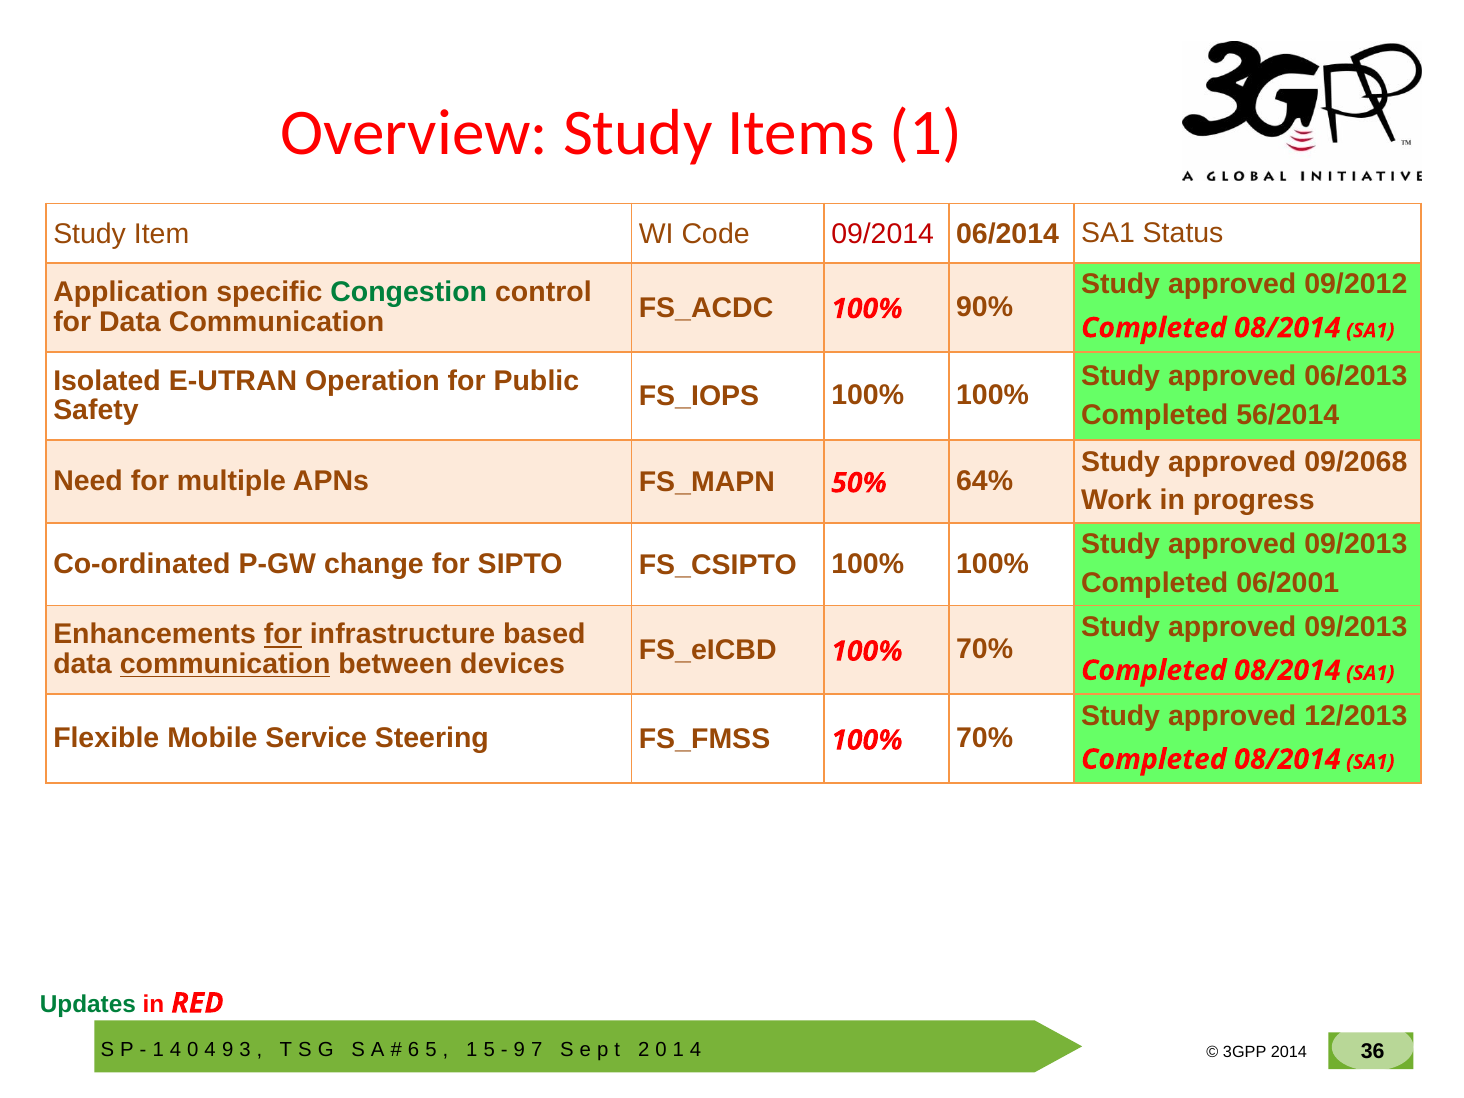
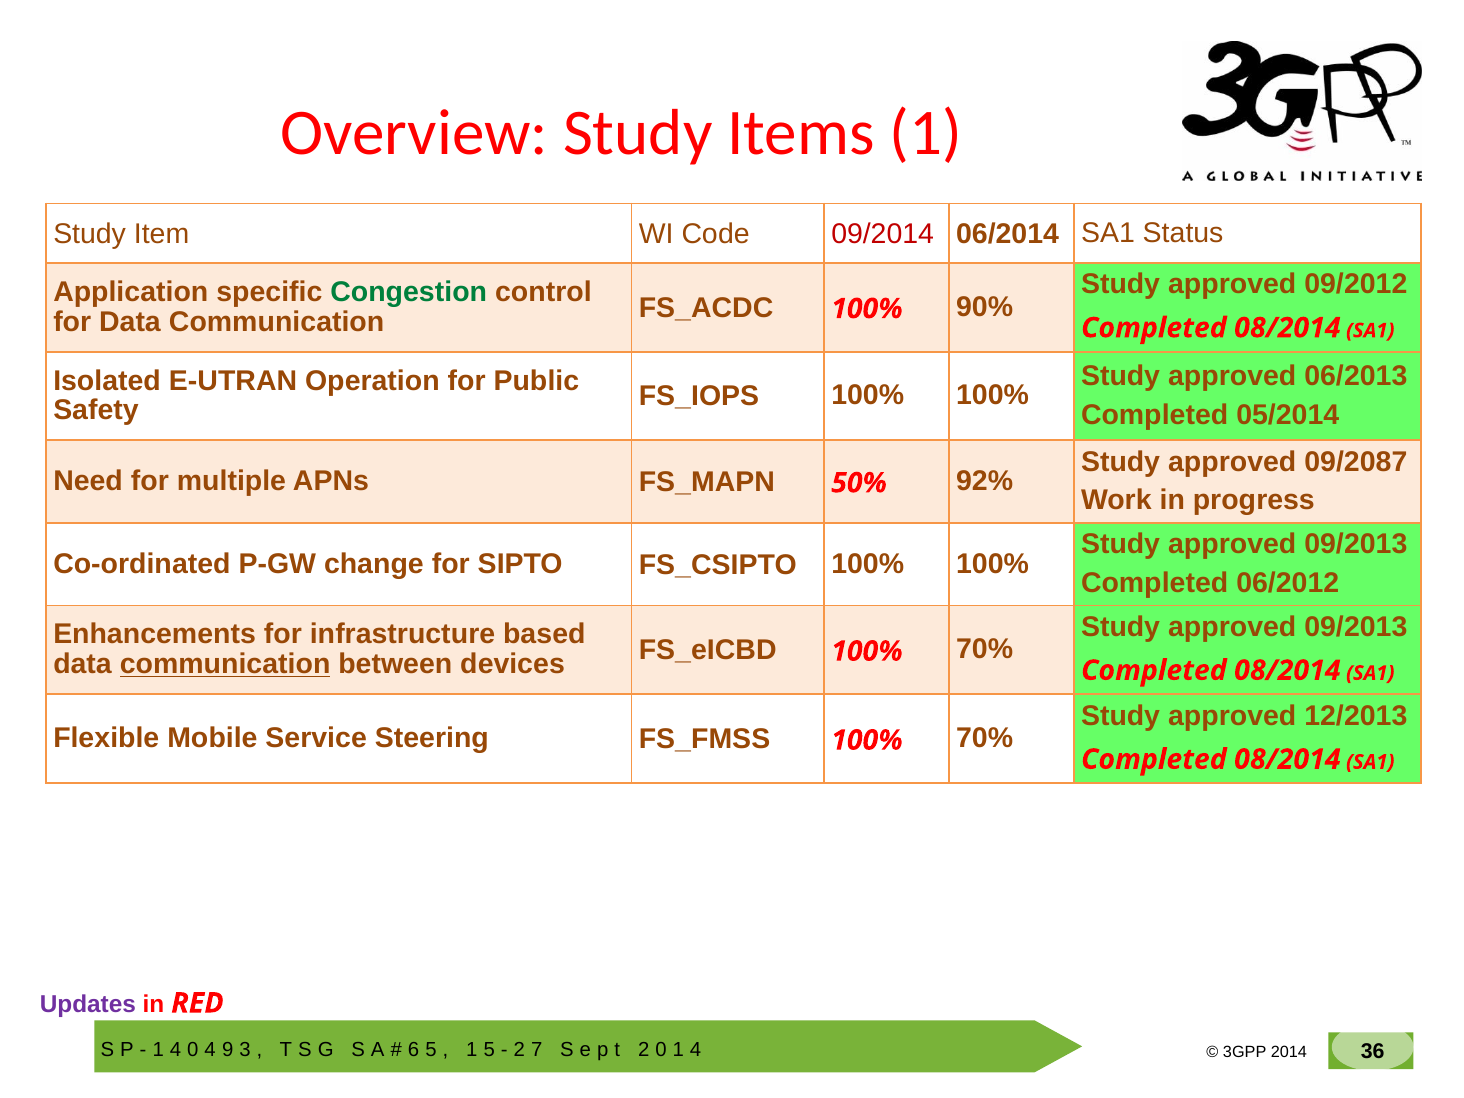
56/2014: 56/2014 -> 05/2014 (1288, 415)
09/2068: 09/2068 -> 09/2087 (1356, 462)
64%: 64% -> 92% (985, 481)
06/2001: 06/2001 -> 06/2012 (1288, 583)
for underline: present -> none (283, 635)
Updates colour: green -> purple (88, 1004)
9: 9 -> 2 (519, 1050)
